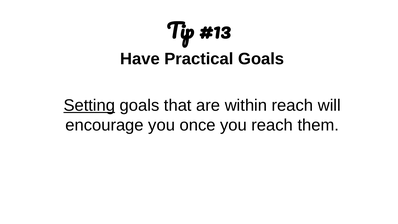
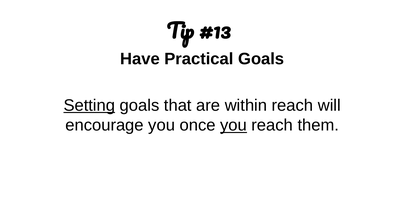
you underline: none -> present (234, 125)
